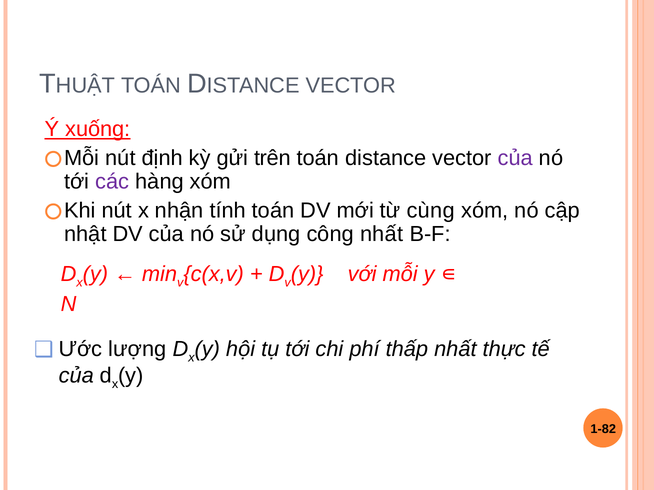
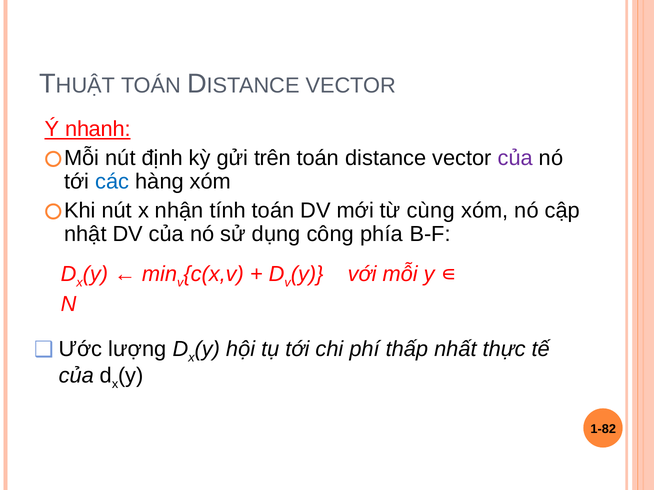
xuống: xuống -> nhanh (98, 129)
các colour: purple -> blue (112, 182)
công nhất: nhất -> phía (382, 234)
